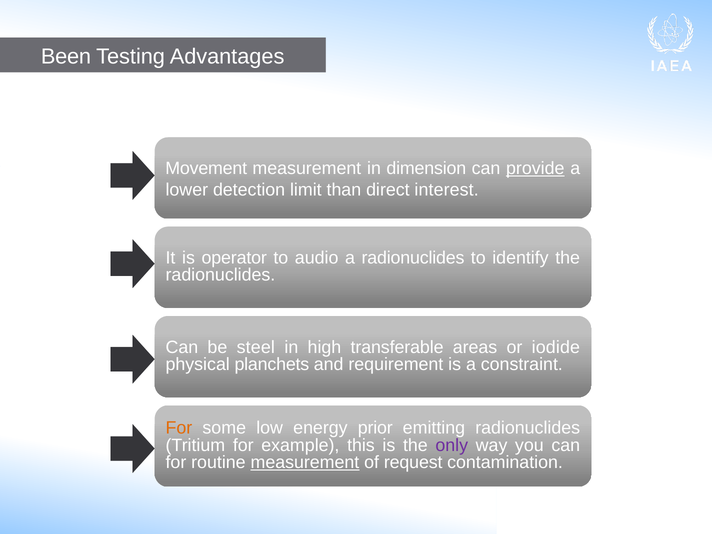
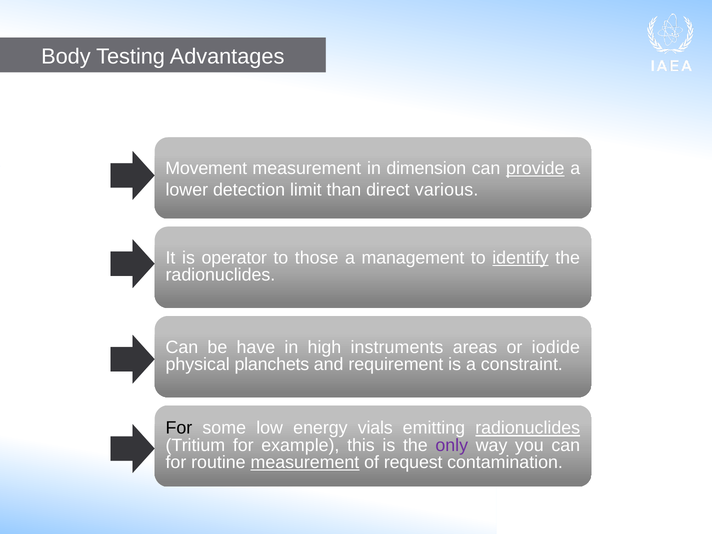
Been: Been -> Body (66, 56)
interest: interest -> various (447, 190)
audio: audio -> those (317, 258)
a radionuclides: radionuclides -> management (413, 258)
identify underline: none -> present (520, 258)
steel: steel -> have (256, 347)
transferable: transferable -> instruments (397, 347)
For colour: orange -> black (179, 428)
prior: prior -> vials (375, 428)
radionuclides underline: none -> present (528, 428)
